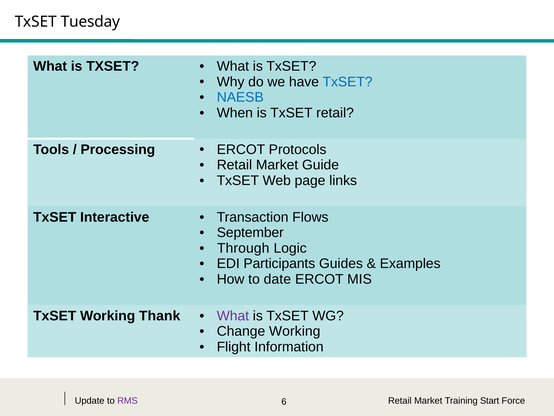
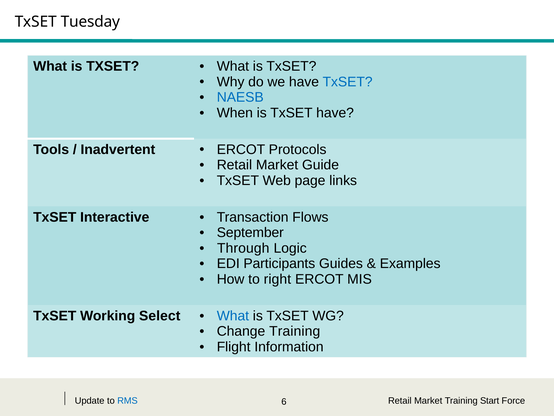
TxSET retail: retail -> have (335, 113)
Processing: Processing -> Inadvertent (118, 149)
date: date -> right (277, 279)
Thank: Thank -> Select (160, 315)
What colour: purple -> blue (233, 315)
Change Working: Working -> Training (295, 331)
RMS colour: purple -> blue (127, 400)
